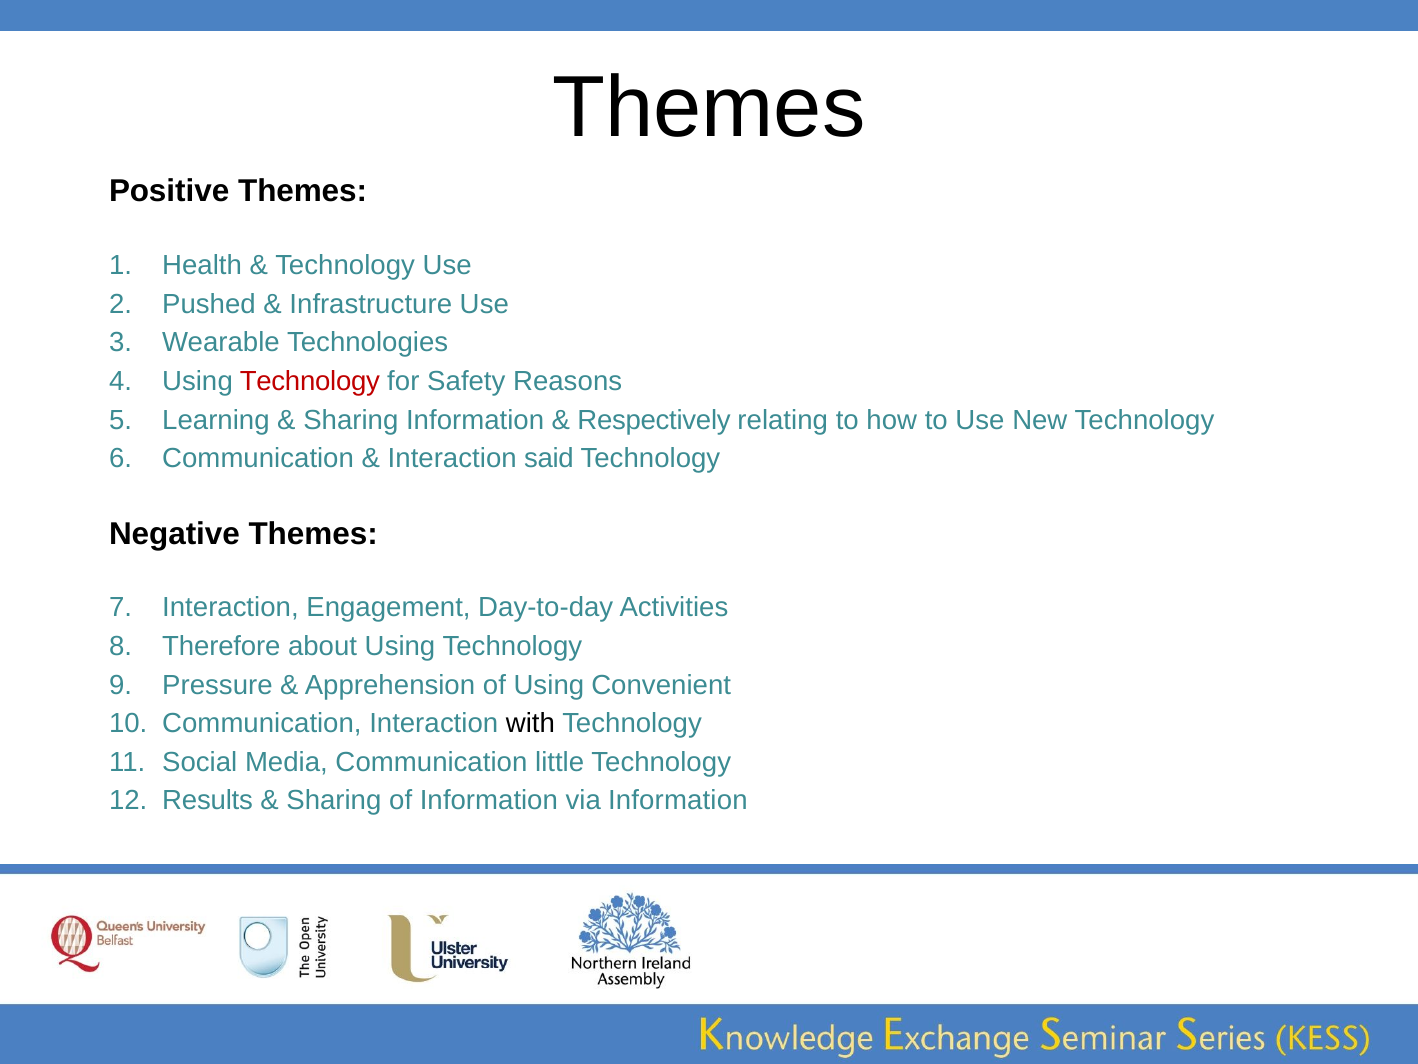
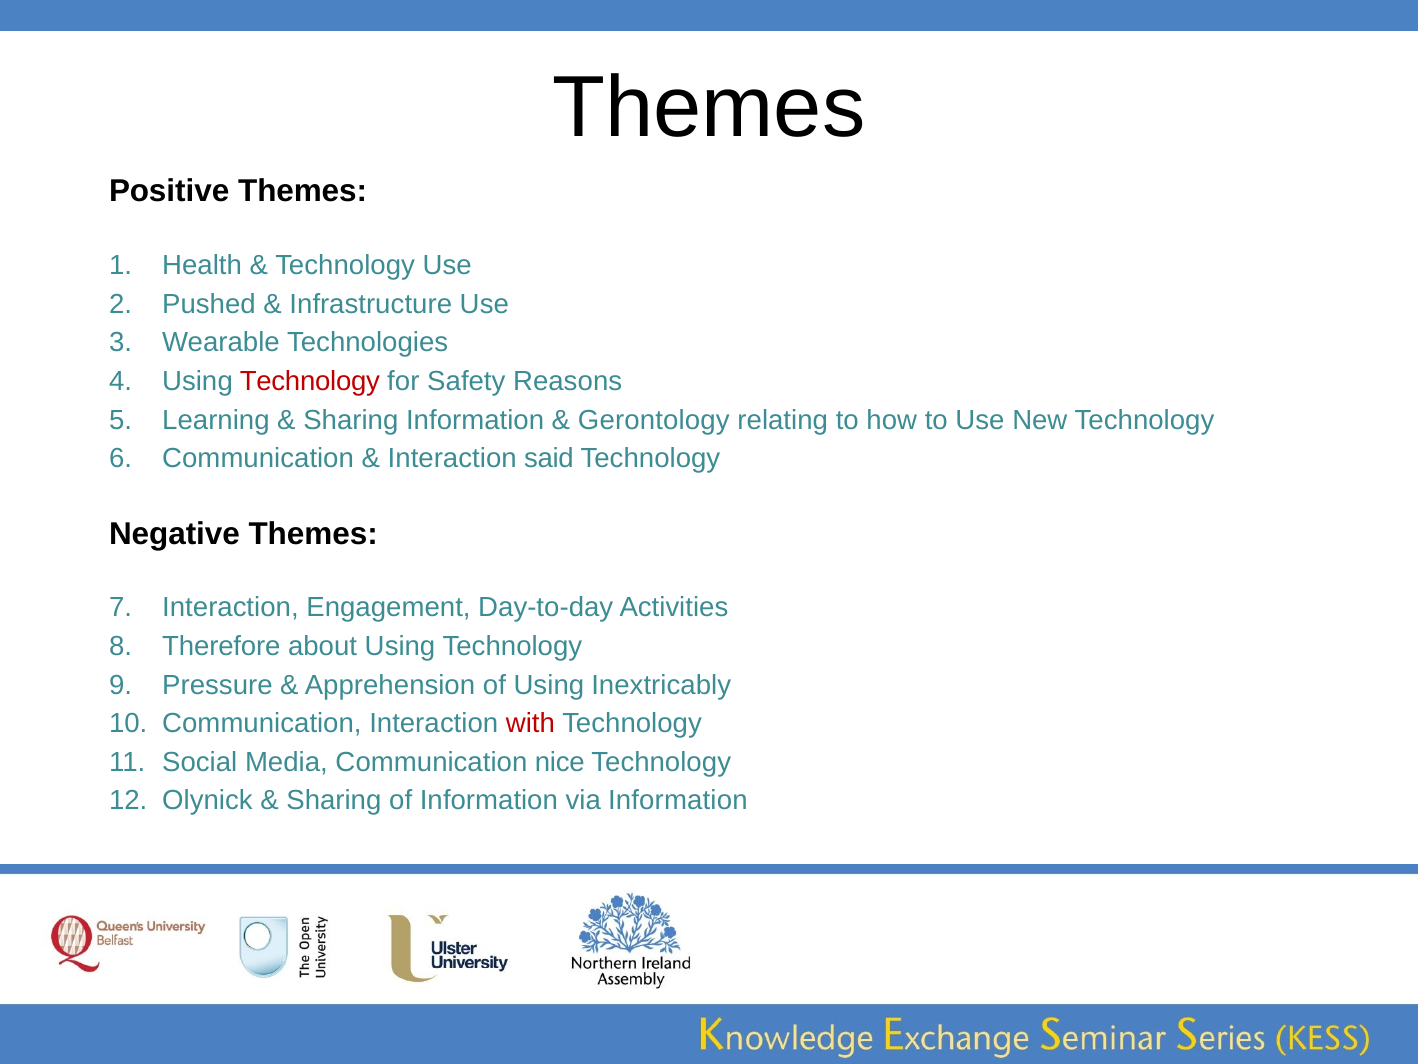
Respectively: Respectively -> Gerontology (654, 420)
Convenient: Convenient -> Inextricably (661, 685)
with colour: black -> red (530, 723)
little: little -> nice (560, 762)
Results: Results -> Olynick (207, 800)
